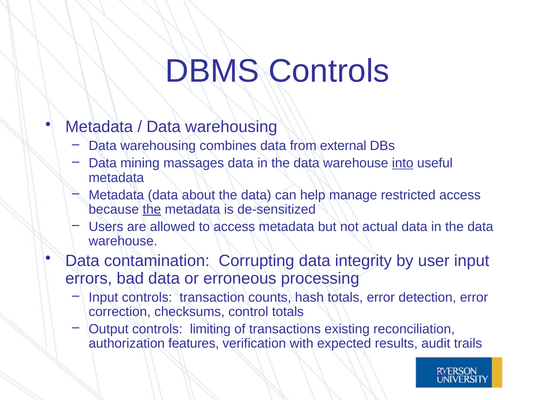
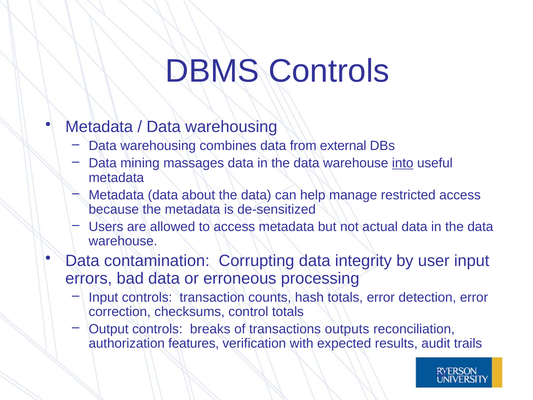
the underline: present -> none (152, 209)
limiting: limiting -> breaks (210, 329)
existing: existing -> outputs (347, 329)
